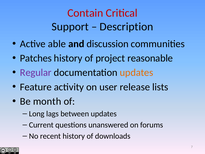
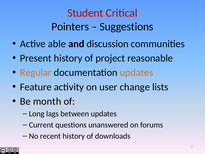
Contain: Contain -> Student (85, 13)
Support: Support -> Pointers (70, 27)
Description: Description -> Suggestions (127, 27)
Patches: Patches -> Present (36, 58)
Regular colour: purple -> orange (36, 72)
release: release -> change (135, 87)
